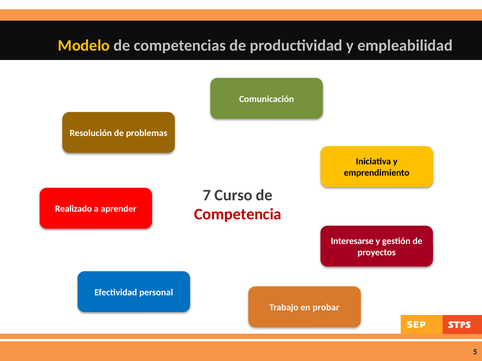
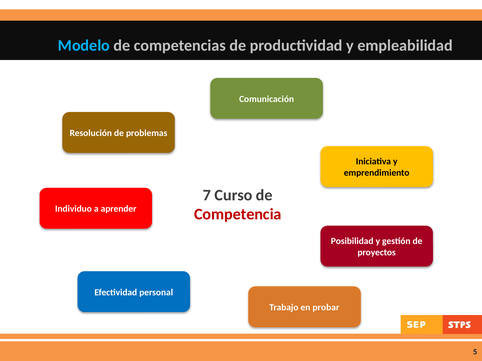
Modelo colour: yellow -> light blue (84, 46)
Realizado: Realizado -> Individuo (73, 209)
Interesarse: Interesarse -> Posibilidad (352, 241)
